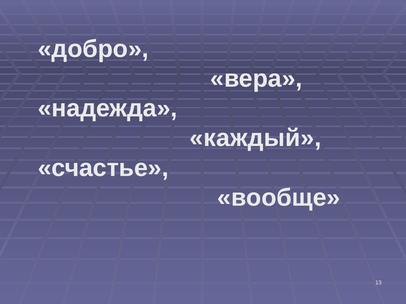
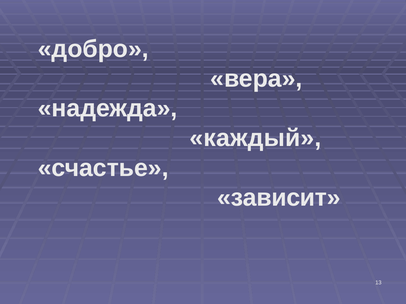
вообще: вообще -> зависит (279, 198)
